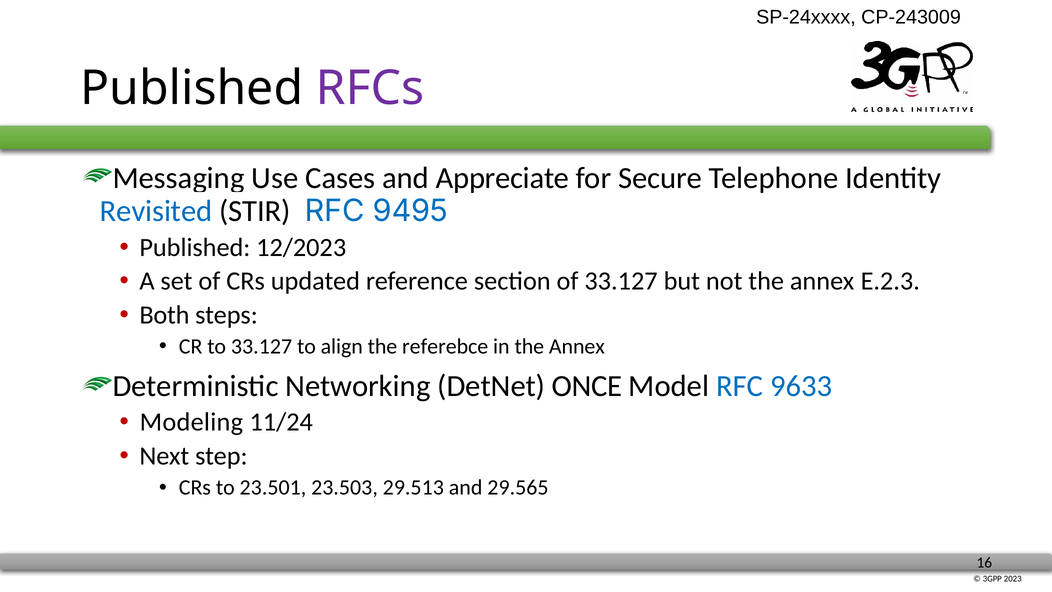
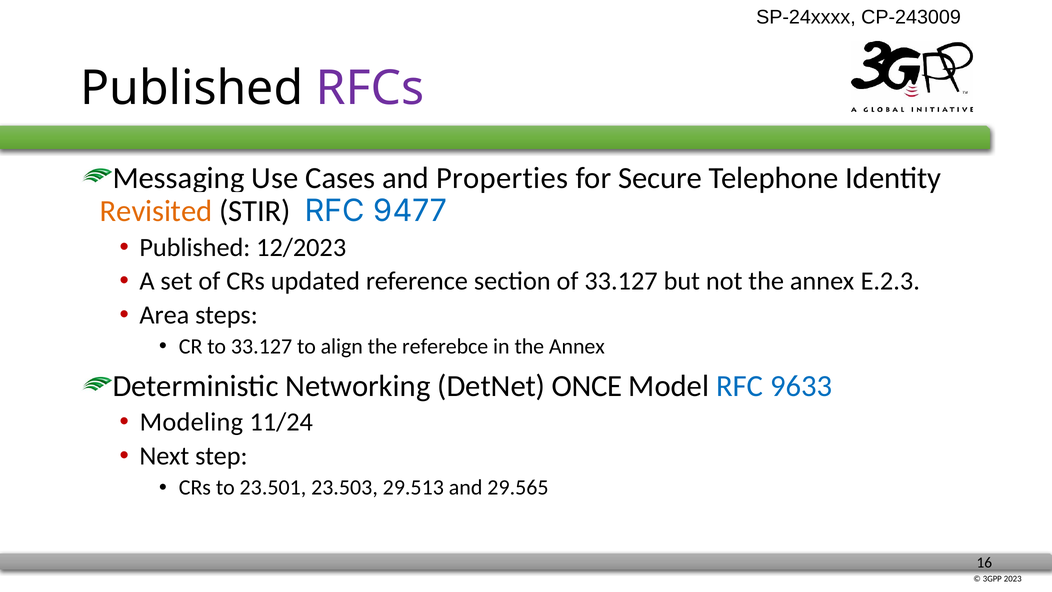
Appreciate: Appreciate -> Properties (502, 178)
Revisited colour: blue -> orange (156, 211)
9495: 9495 -> 9477 (410, 211)
Both: Both -> Area (164, 315)
